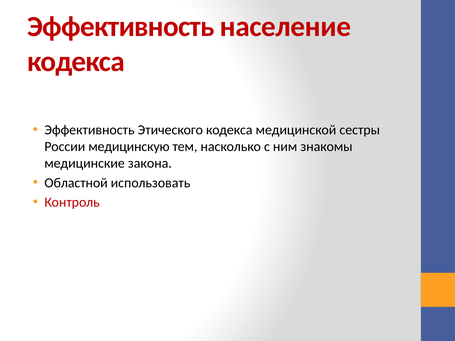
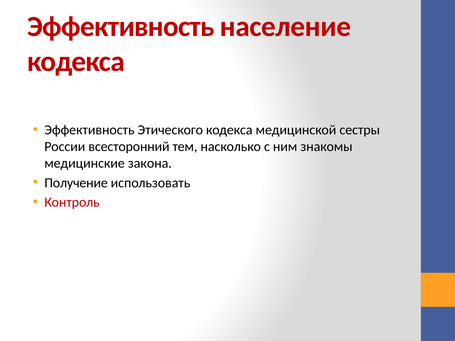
медицинскую: медицинскую -> всесторонний (129, 147)
Областной: Областной -> Получение (76, 183)
